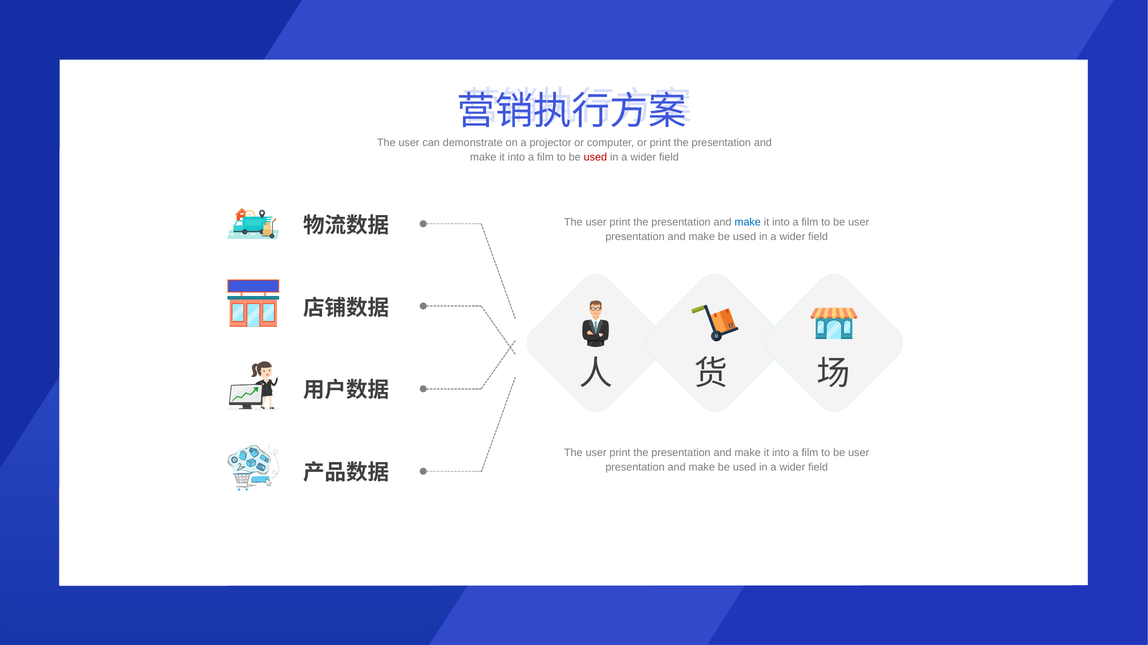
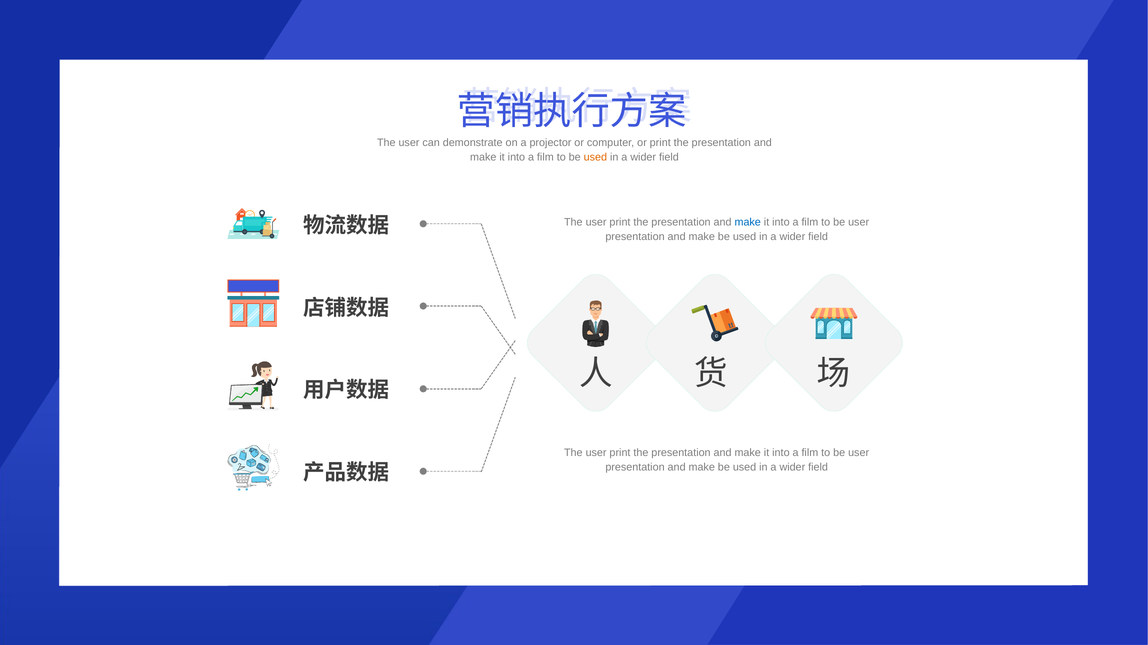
used colour: red -> orange (595, 157)
